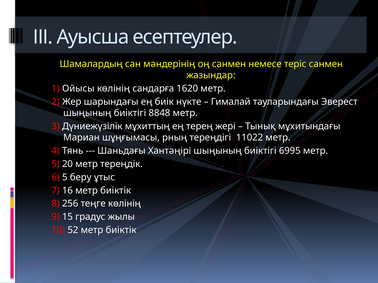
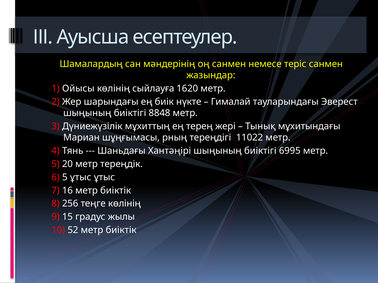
сандарға: сандарға -> сыйлауға (153, 89)
5 беру: беру -> ұтыс (81, 178)
